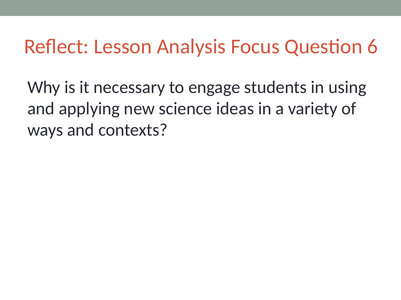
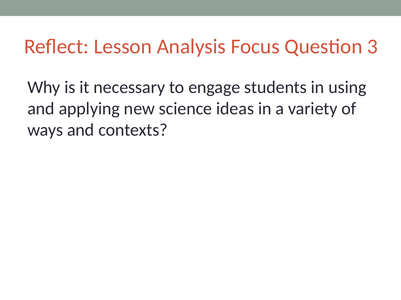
6: 6 -> 3 (373, 47)
